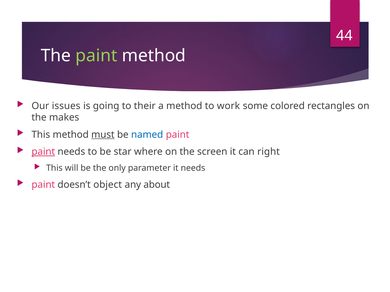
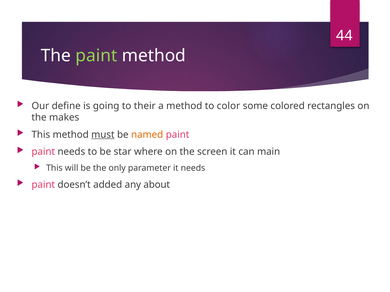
issues: issues -> define (66, 106)
work: work -> color (228, 106)
named colour: blue -> orange (147, 135)
paint underline: present -> none (43, 152)
right: right -> main (269, 152)
object: object -> added (108, 185)
